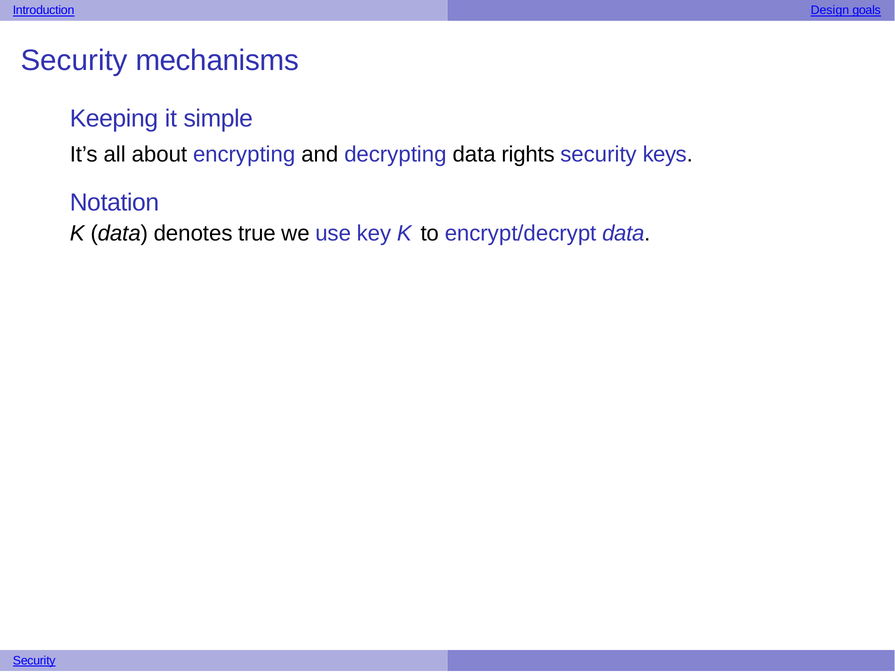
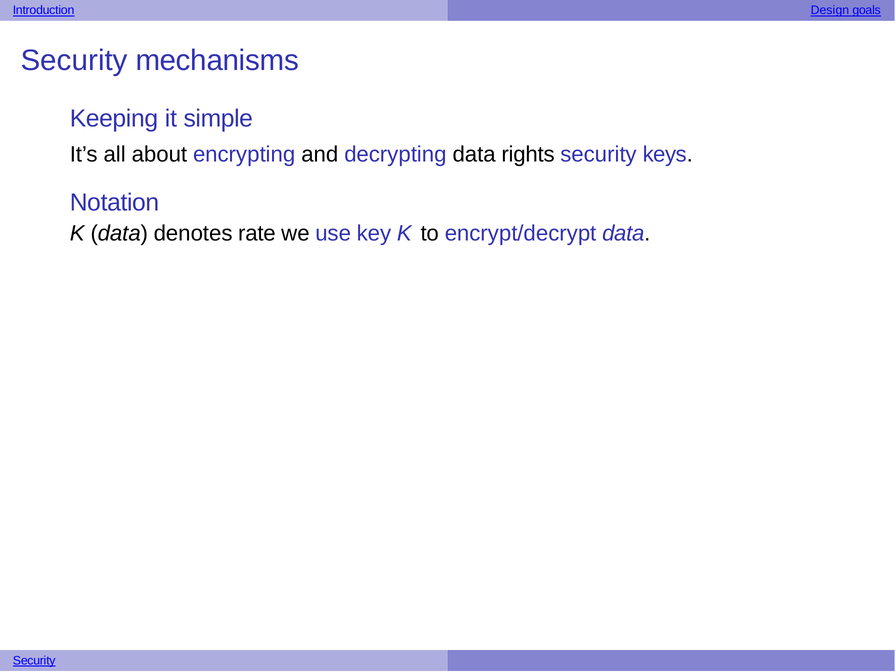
true: true -> rate (257, 233)
